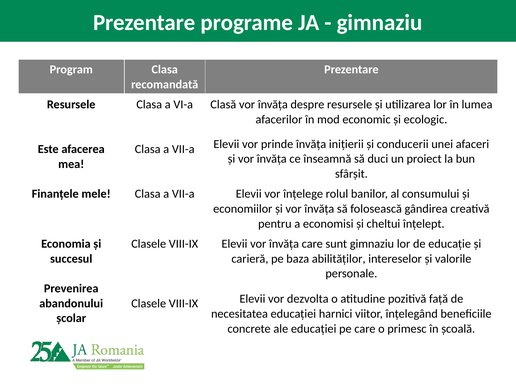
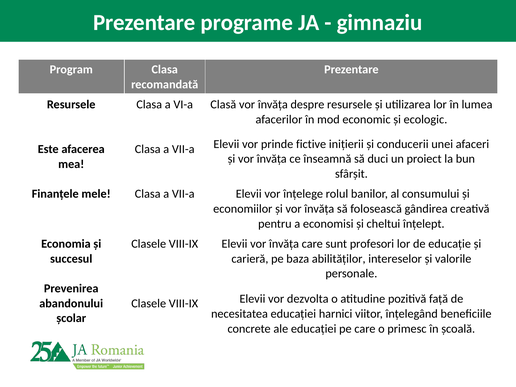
prinde învăța: învăța -> fictive (311, 144)
sunt gimnaziu: gimnaziu -> profesori (372, 244)
